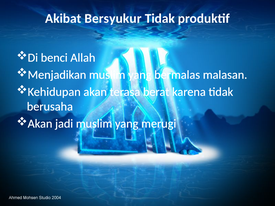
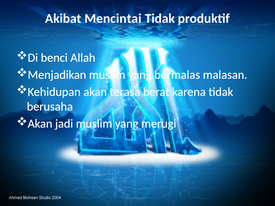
Bersyukur: Bersyukur -> Mencintai (113, 19)
